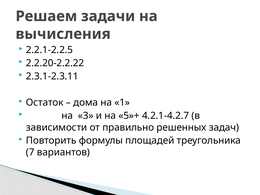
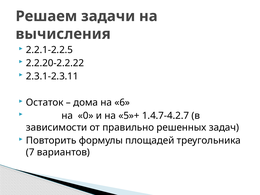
1: 1 -> 6 (122, 103)
3: 3 -> 0 (86, 116)
4.2.1-4.2.7: 4.2.1-4.2.7 -> 1.4.7-4.2.7 (166, 116)
